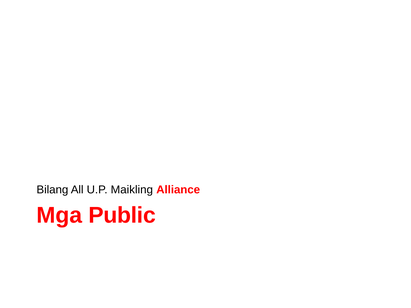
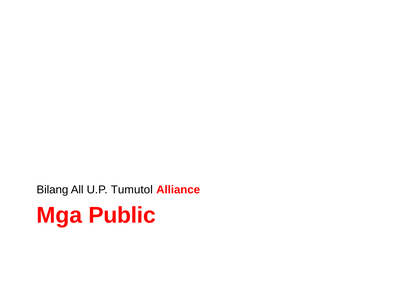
Maikling: Maikling -> Tumutol (132, 190)
